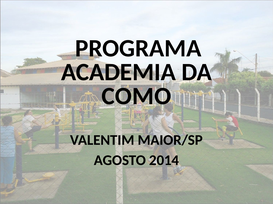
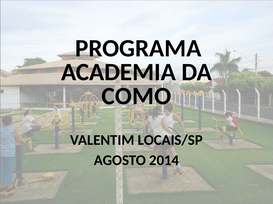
MAIOR/SP: MAIOR/SP -> LOCAIS/SP (170, 141)
